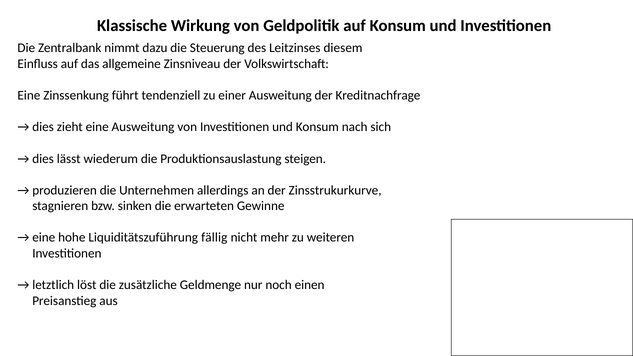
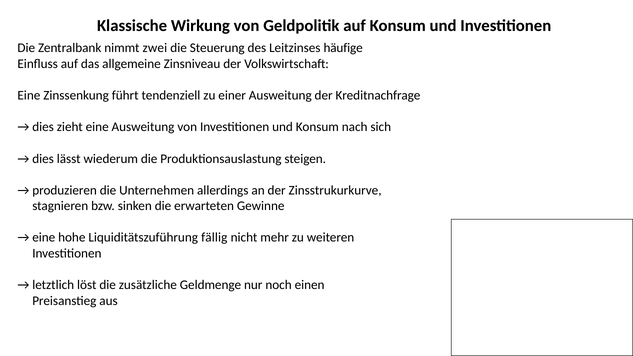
dazu: dazu -> zwei (155, 48)
diesem: diesem -> häufige (343, 48)
